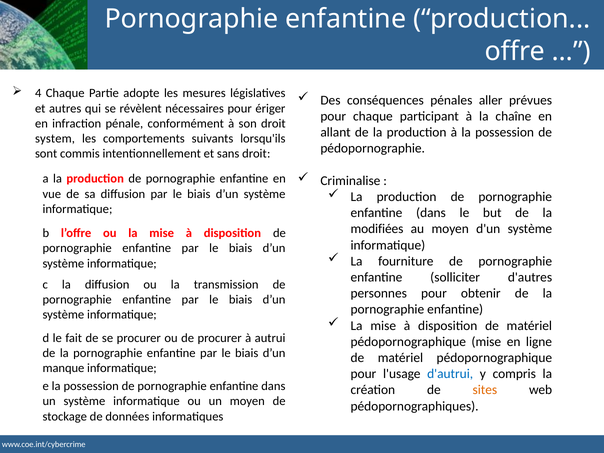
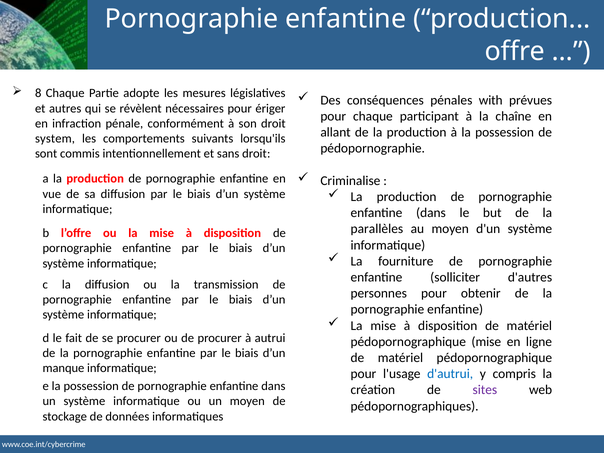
4: 4 -> 8 (38, 93)
aller: aller -> with (491, 100)
modifiées: modifiées -> parallèles (377, 229)
sites colour: orange -> purple (485, 390)
